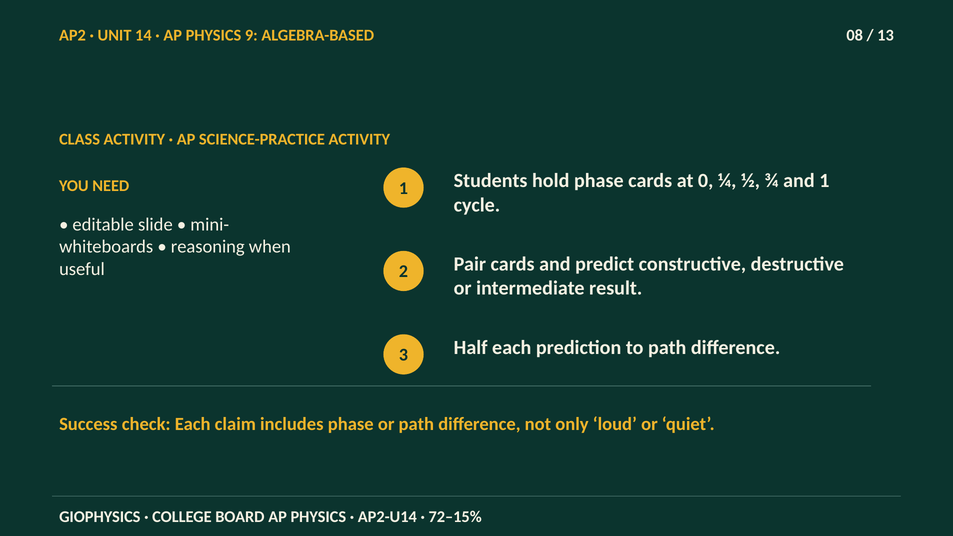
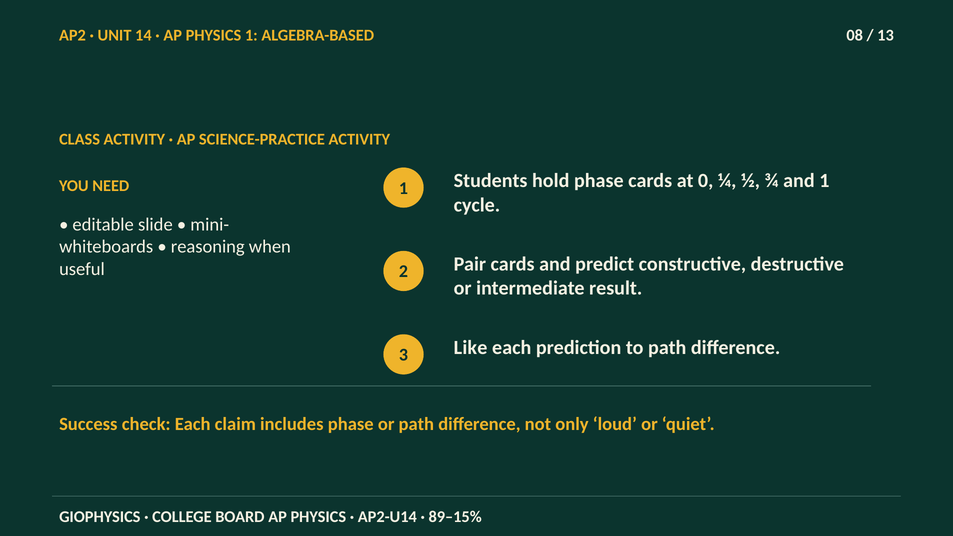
PHYSICS 9: 9 -> 1 (251, 35)
Half: Half -> Like (471, 348)
72–15%: 72–15% -> 89–15% (455, 517)
